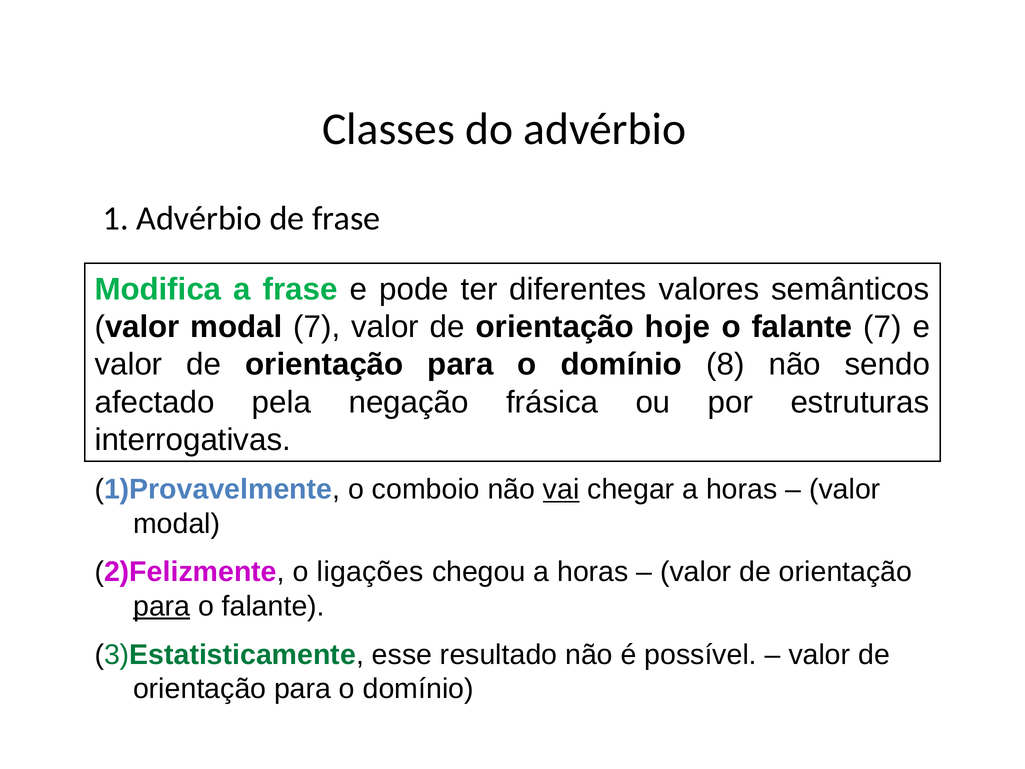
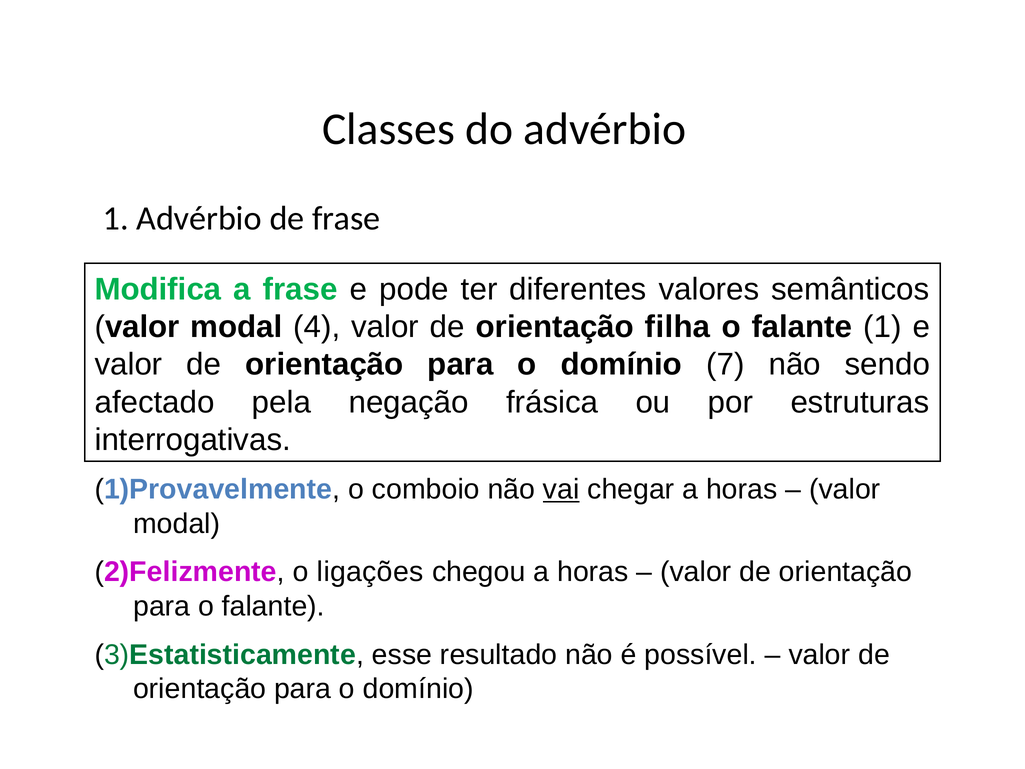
modal 7: 7 -> 4 (317, 327)
hoje: hoje -> filha (678, 327)
falante 7: 7 -> 1 (883, 327)
8: 8 -> 7 (725, 365)
para underline: present -> none (162, 606)
